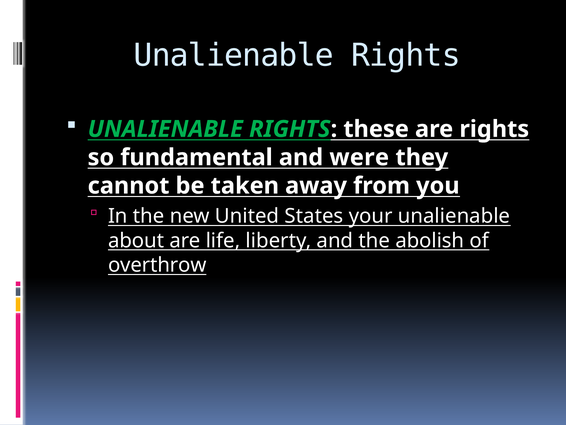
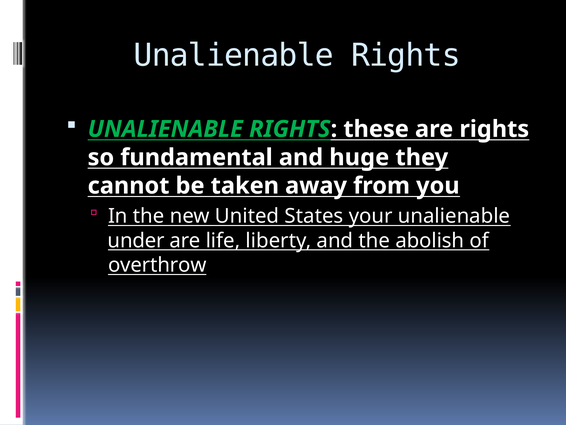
were: were -> huge (359, 157)
about: about -> under (136, 240)
